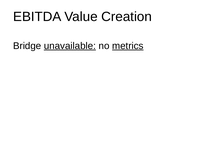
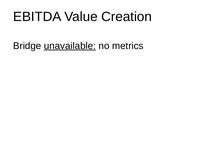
metrics underline: present -> none (128, 46)
